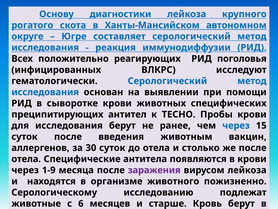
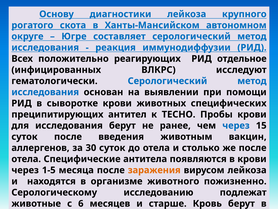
поголовья: поголовья -> отдельное (242, 59)
1-9: 1-9 -> 1-5 (49, 170)
заражения colour: purple -> orange (154, 170)
